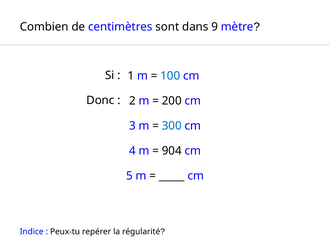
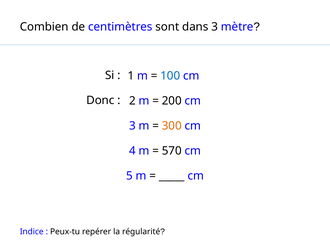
dans 9: 9 -> 3 (215, 27)
300 colour: blue -> orange (172, 125)
904: 904 -> 570 (172, 150)
